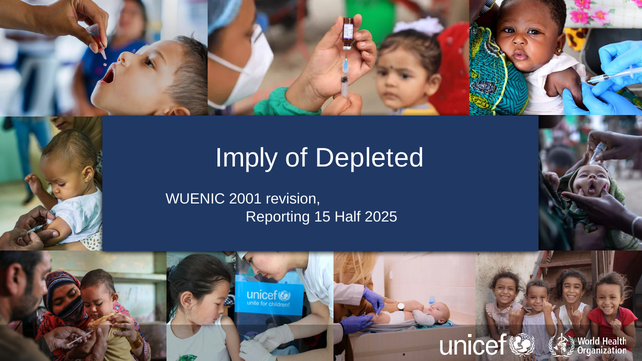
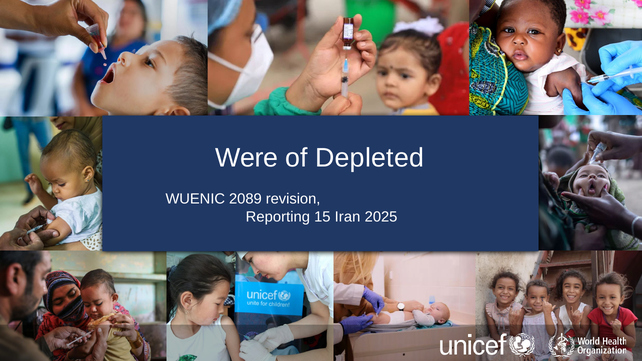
Imply: Imply -> Were (247, 158)
2001: 2001 -> 2089 (245, 199)
Half: Half -> Iran (348, 217)
